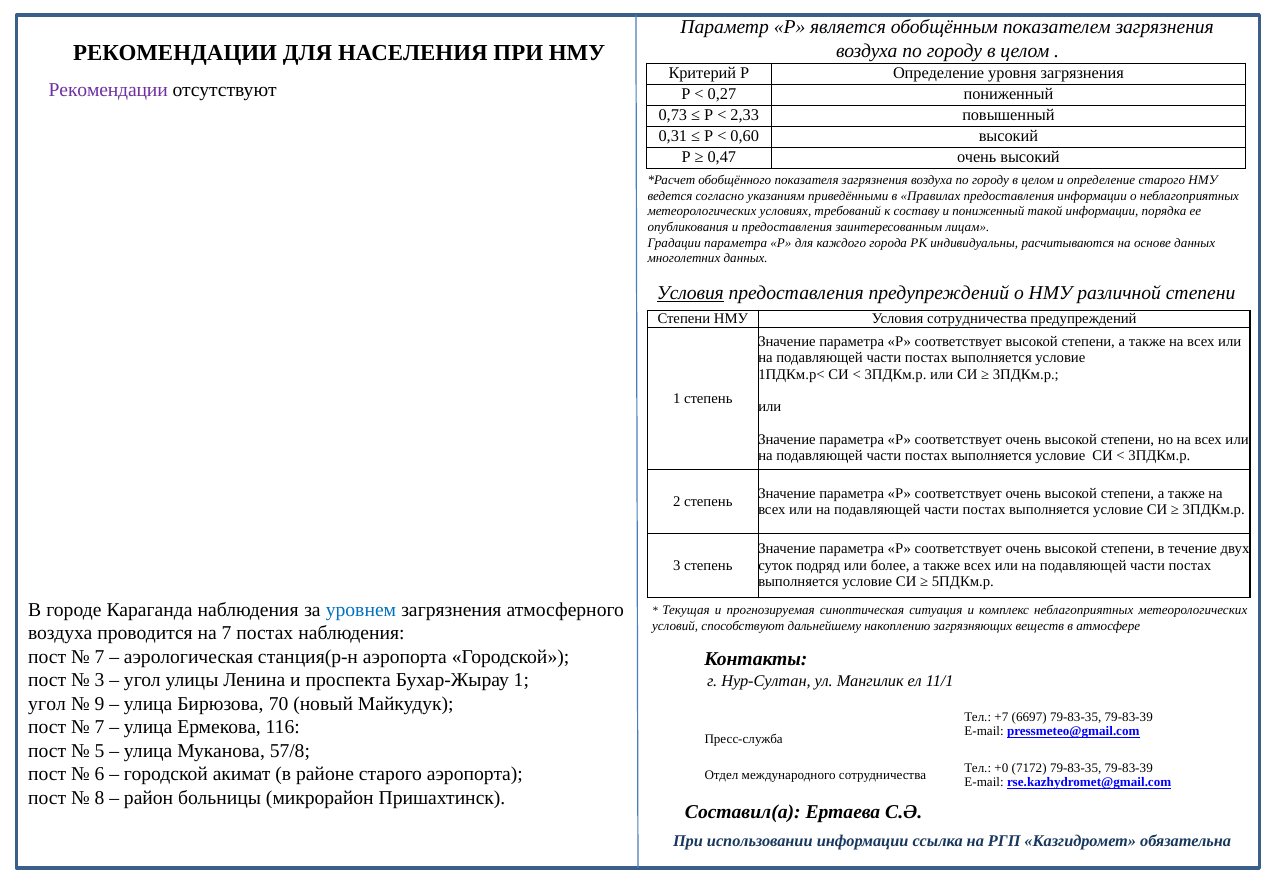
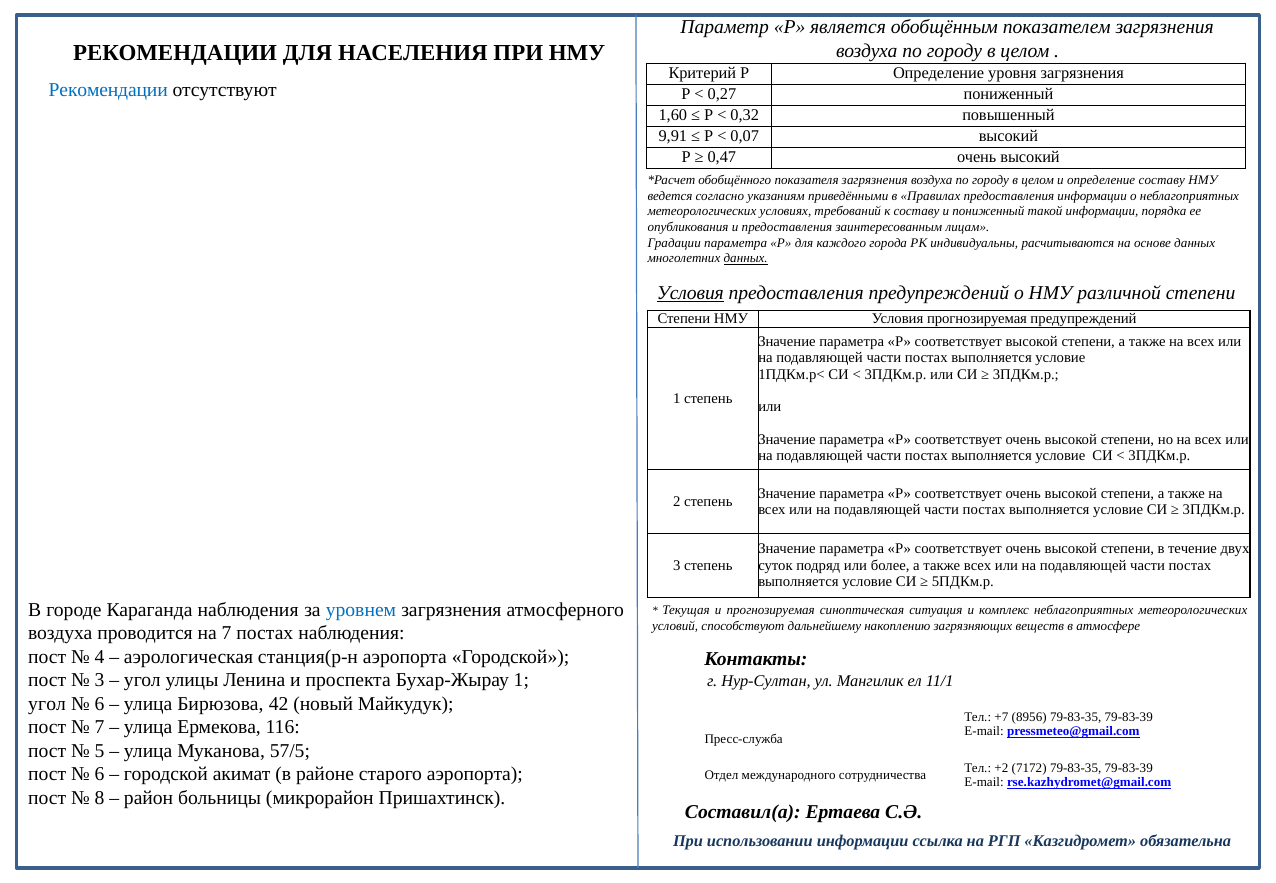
Рекомендации colour: purple -> blue (108, 90)
0,73: 0,73 -> 1,60 (673, 115)
2,33: 2,33 -> 0,32 (745, 115)
0,31: 0,31 -> 9,91 (673, 137)
0,60: 0,60 -> 0,07 (745, 137)
определение старого: старого -> составу (1162, 180)
данных underline: none -> present (746, 259)
Условия сотрудничества: сотрудничества -> прогнозируемая (977, 319)
7: 7 -> 4 (99, 657)
9: 9 -> 6 (99, 704)
70: 70 -> 42 (279, 704)
6697: 6697 -> 8956 (1029, 717)
57/8: 57/8 -> 57/5 (290, 751)
+0: +0 -> +2 (1001, 768)
